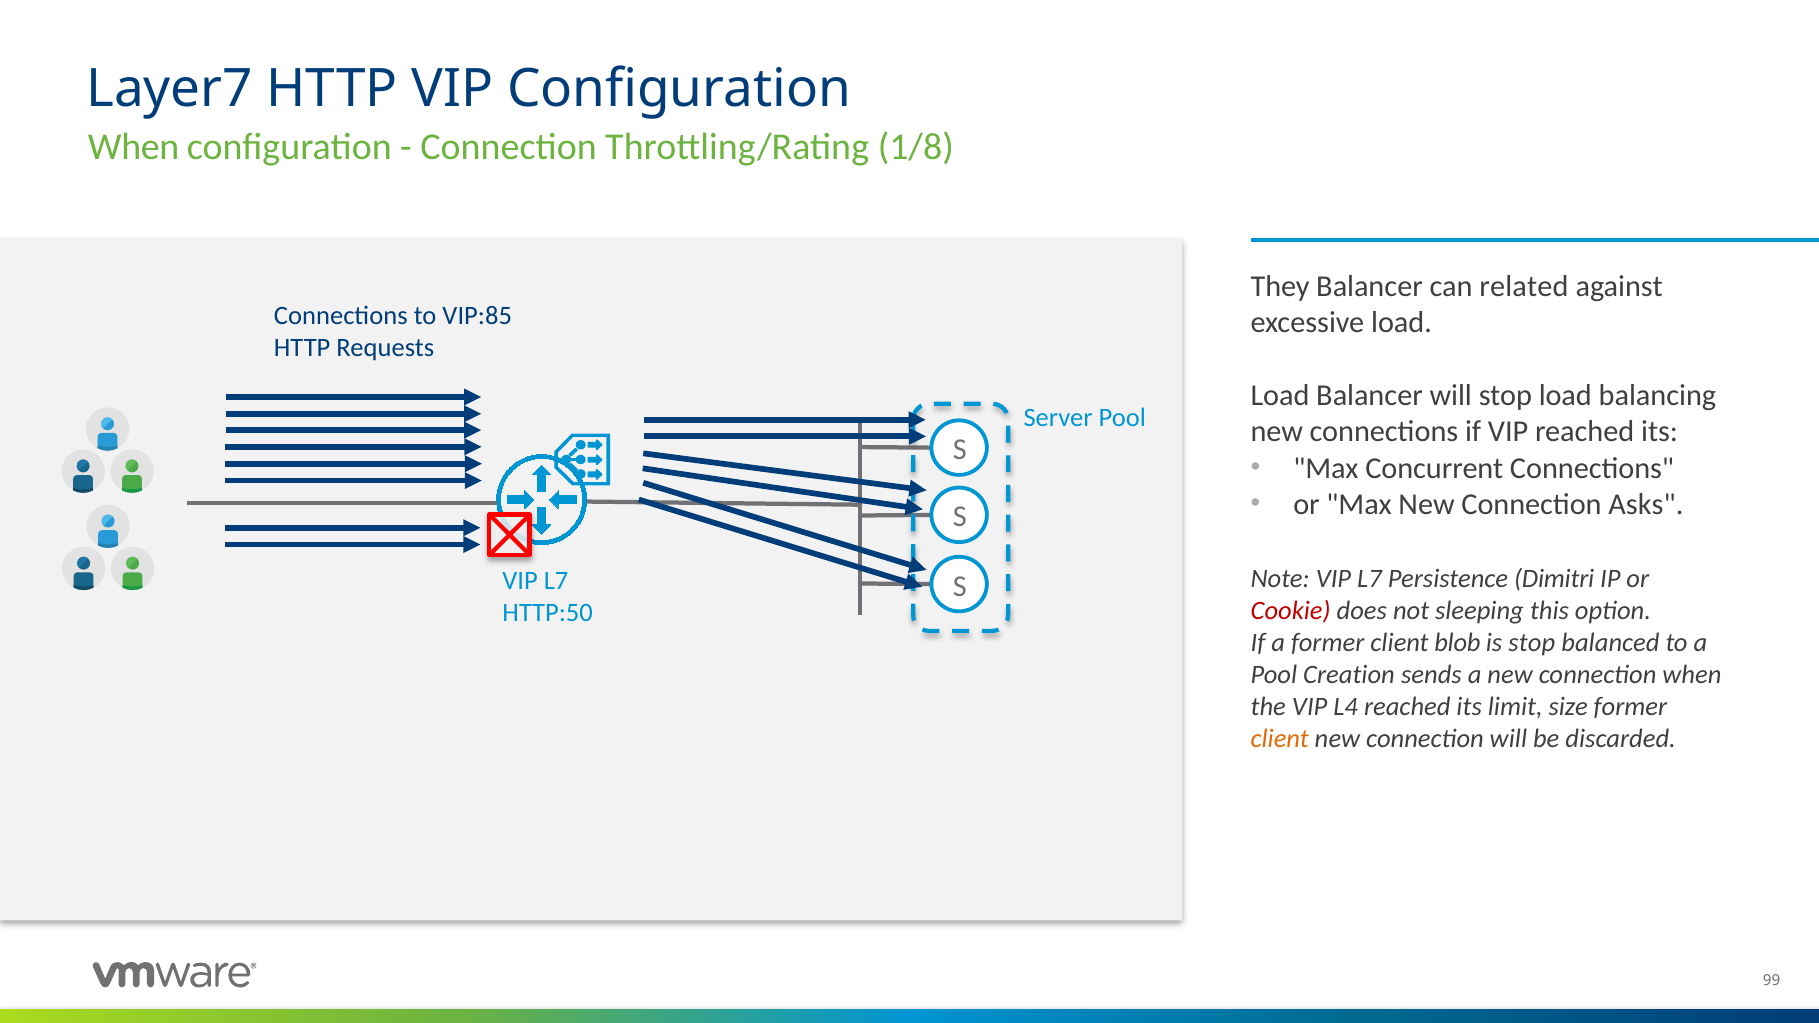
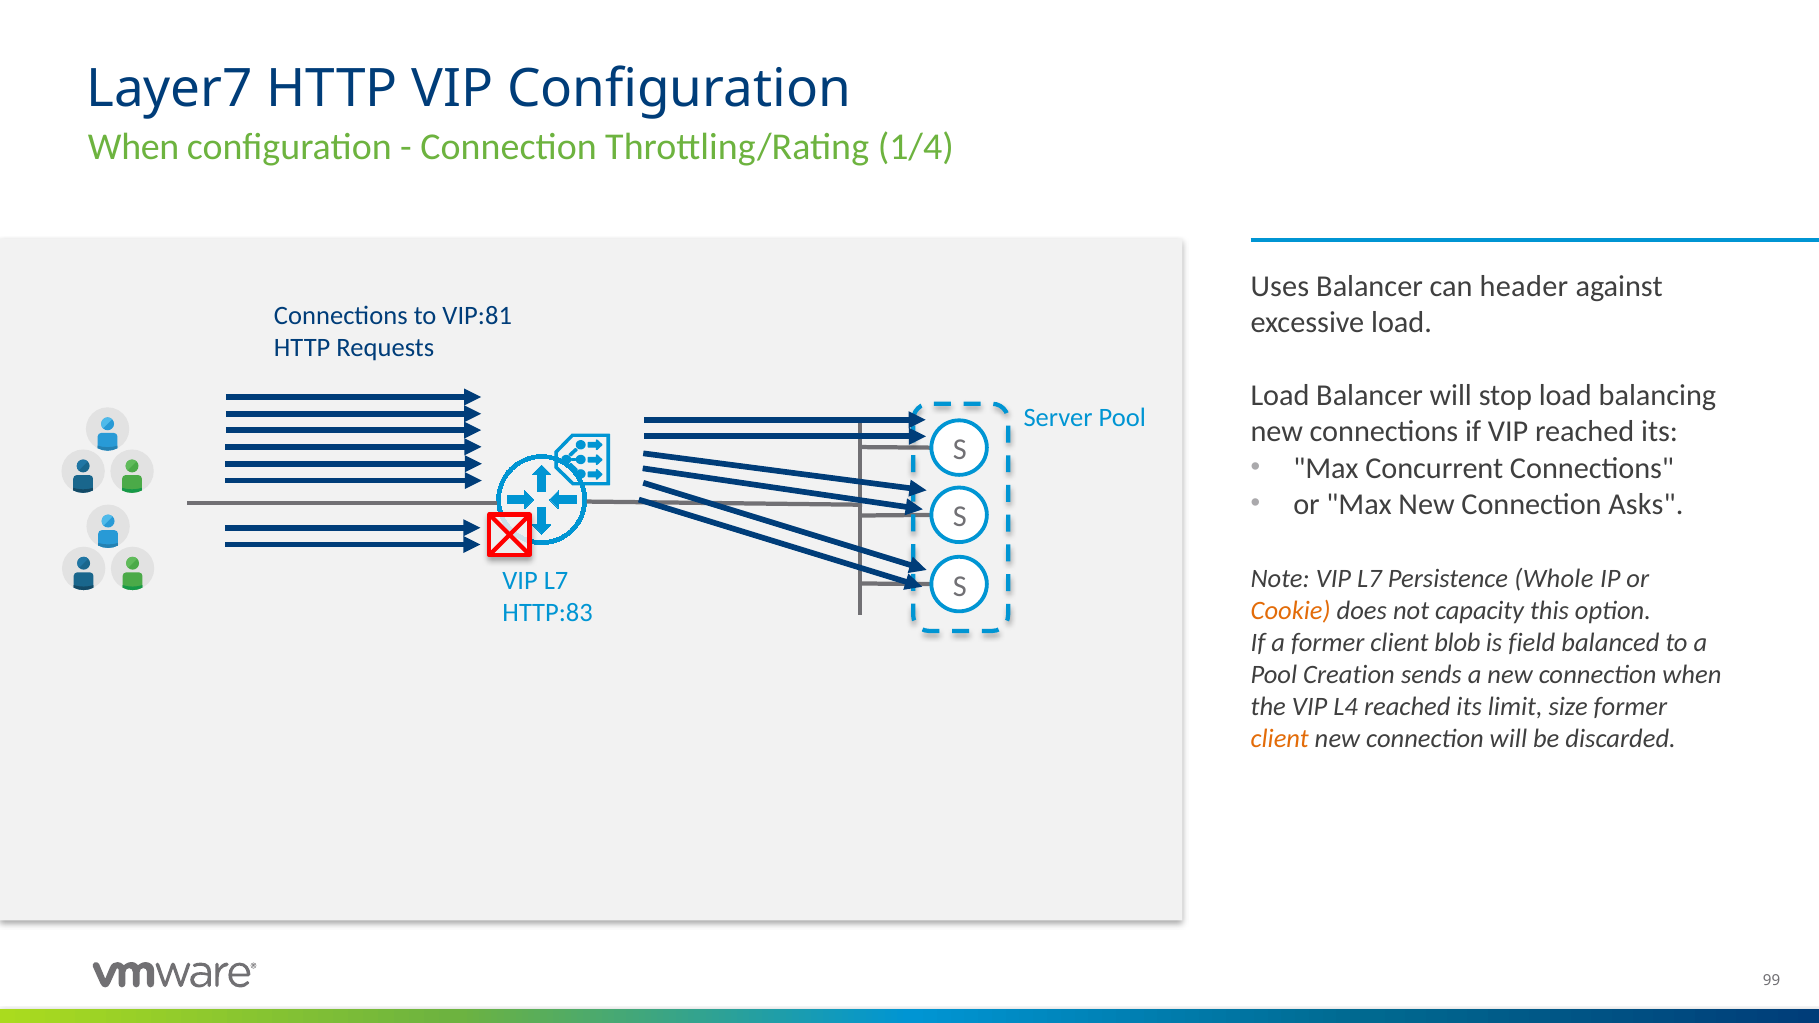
1/8: 1/8 -> 1/4 (916, 147)
They: They -> Uses (1280, 286)
related: related -> header (1524, 286)
VIP:85: VIP:85 -> VIP:81 (477, 316)
Dimitri: Dimitri -> Whole (1554, 579)
Cookie colour: red -> orange (1291, 611)
sleeping: sleeping -> capacity (1480, 611)
HTTP:50: HTTP:50 -> HTTP:83 (548, 613)
is stop: stop -> field (1532, 643)
